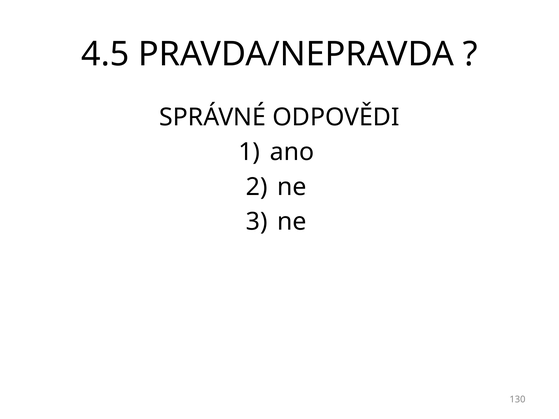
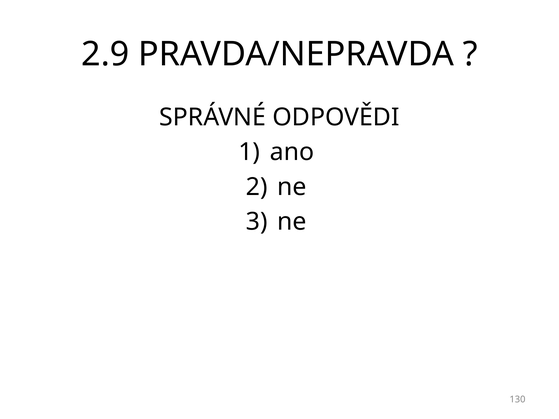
4.5: 4.5 -> 2.9 (105, 54)
